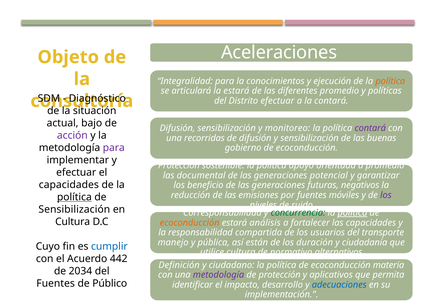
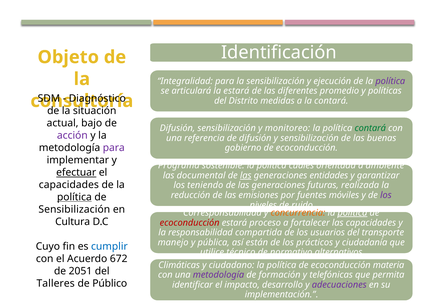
Aceleraciones: Aceleraciones -> Identificación (279, 52)
la conocimientos: conocimientos -> sensibilización (275, 81)
política colour: orange -> purple (390, 81)
Distrito efectuar: efectuar -> medidas (277, 101)
contará colour: purple -> green (370, 128)
recorridas: recorridas -> referencia (204, 138)
Protección: Protección -> Programa (179, 165)
apoyo: apoyo -> cuales (301, 165)
a promedio: promedio -> ambiente (385, 165)
efectuar underline: none -> present (76, 172)
las underline: none -> present (246, 175)
potencial: potencial -> entidades (329, 175)
beneficio: beneficio -> teniendo (205, 185)
negativos: negativos -> realizada (360, 185)
concurrencia colour: green -> orange (298, 213)
ecoconducción colour: orange -> red (190, 222)
análisis: análisis -> proceso (265, 222)
duración: duración -> prácticos (315, 242)
utilice cultura: cultura -> técnico (241, 252)
442: 442 -> 672 (119, 258)
Definición: Definición -> Climáticas (179, 265)
2034: 2034 -> 2051 (80, 271)
de protección: protección -> formación (280, 274)
aplicativos: aplicativos -> telefónicas (331, 274)
Fuentes: Fuentes -> Talleres (56, 283)
adecuaciones colour: blue -> purple (339, 284)
